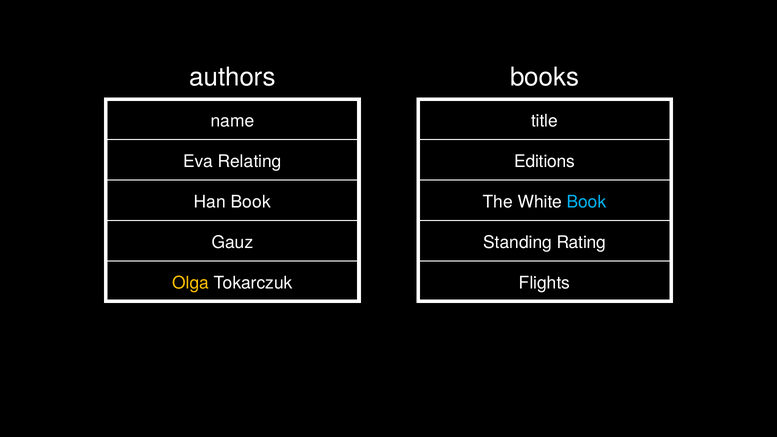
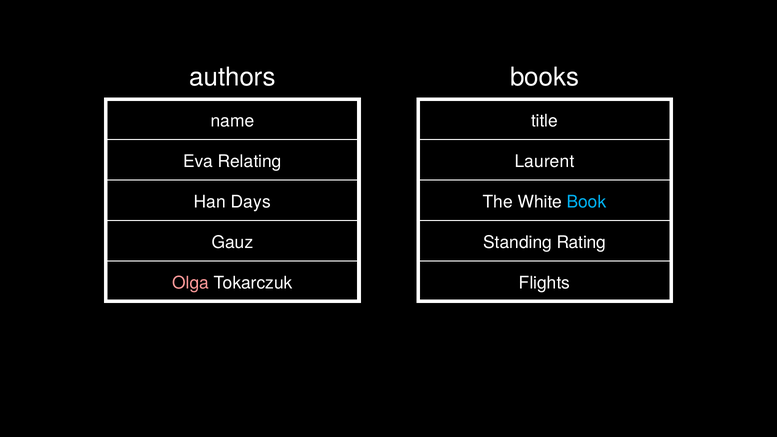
Editions: Editions -> Laurent (544, 162)
Han Book: Book -> Days (251, 202)
Olga colour: yellow -> pink (191, 283)
